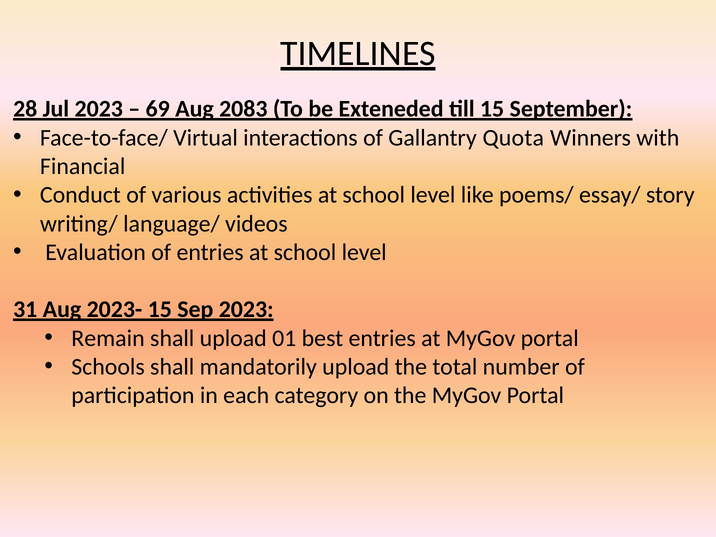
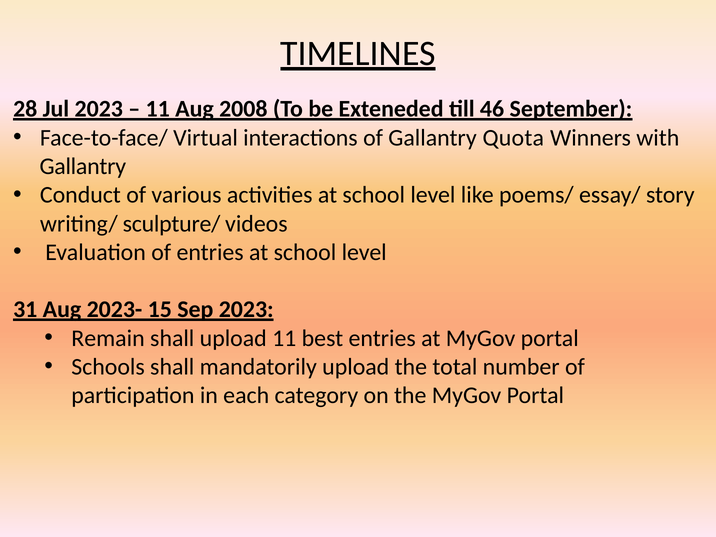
69: 69 -> 11 (158, 109)
2083: 2083 -> 2008 (243, 109)
till 15: 15 -> 46 (492, 109)
Financial: Financial -> Gallantry (83, 166)
language/: language/ -> sculpture/ (172, 224)
upload 01: 01 -> 11 (284, 338)
